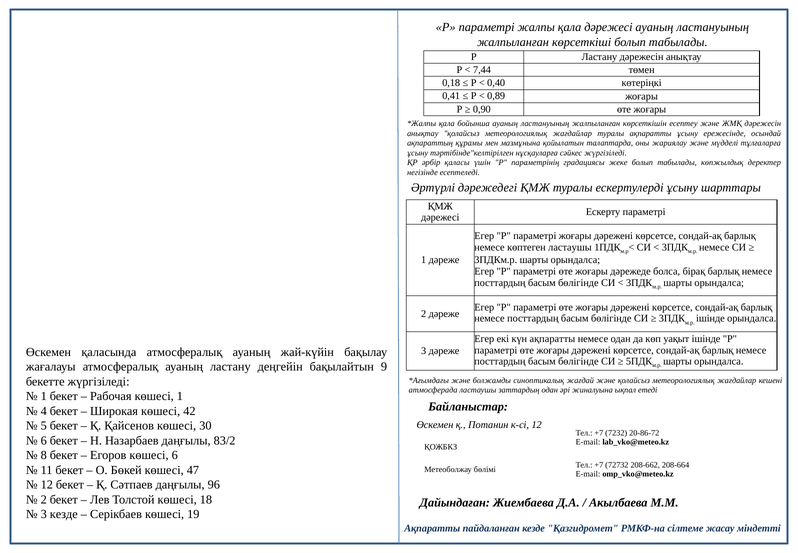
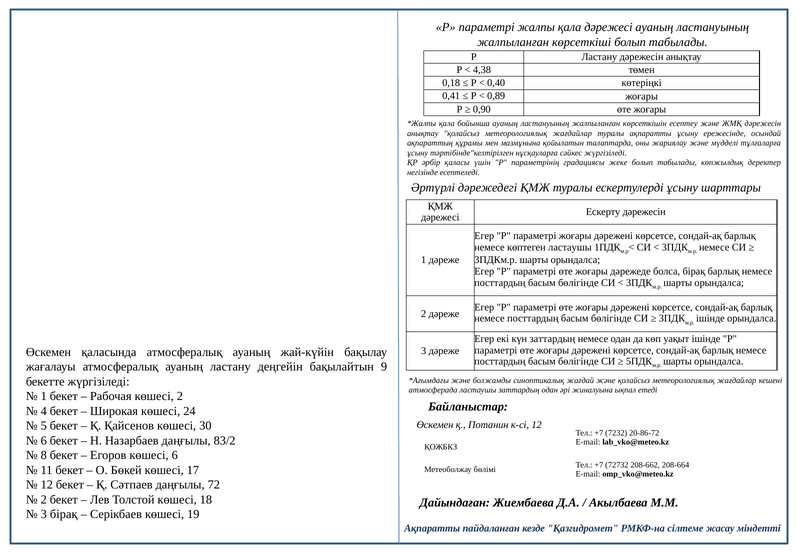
7,44: 7,44 -> 4,38 (482, 70)
Ескерту параметрі: параметрі -> дәрежесін (644, 212)
күн ақпаратты: ақпаратты -> заттардың (552, 339)
көшесі 1: 1 -> 2 (180, 396)
42: 42 -> 24 (189, 411)
47: 47 -> 17 (193, 470)
96: 96 -> 72 (214, 484)
3 кезде: кезде -> бірақ (64, 514)
